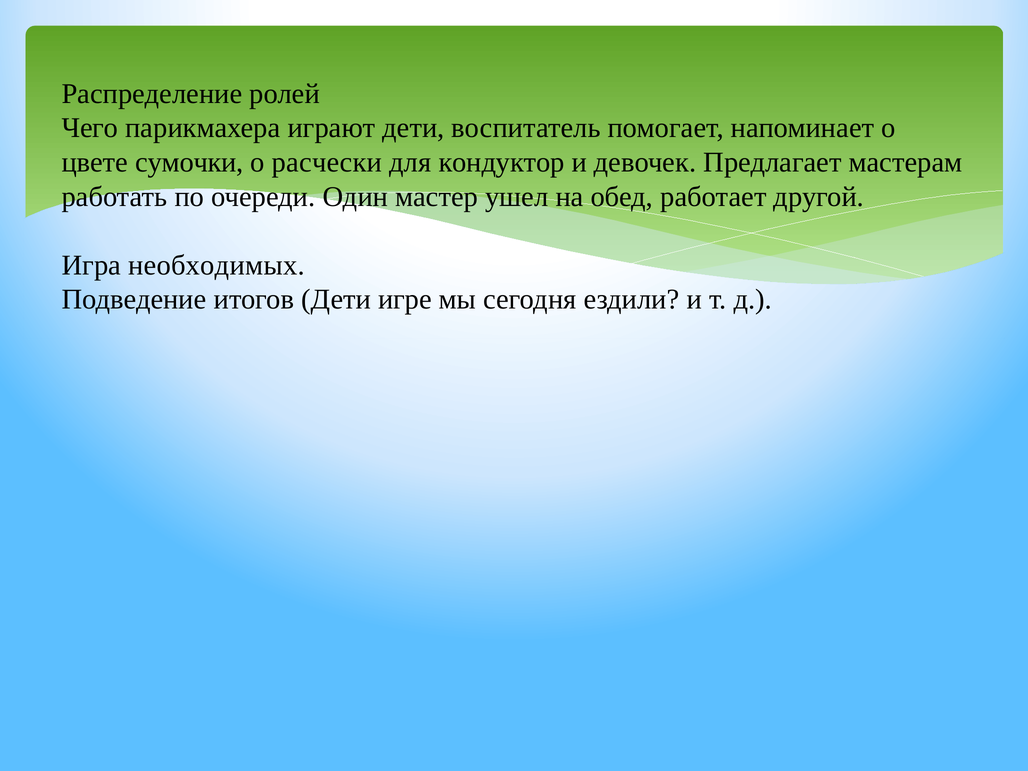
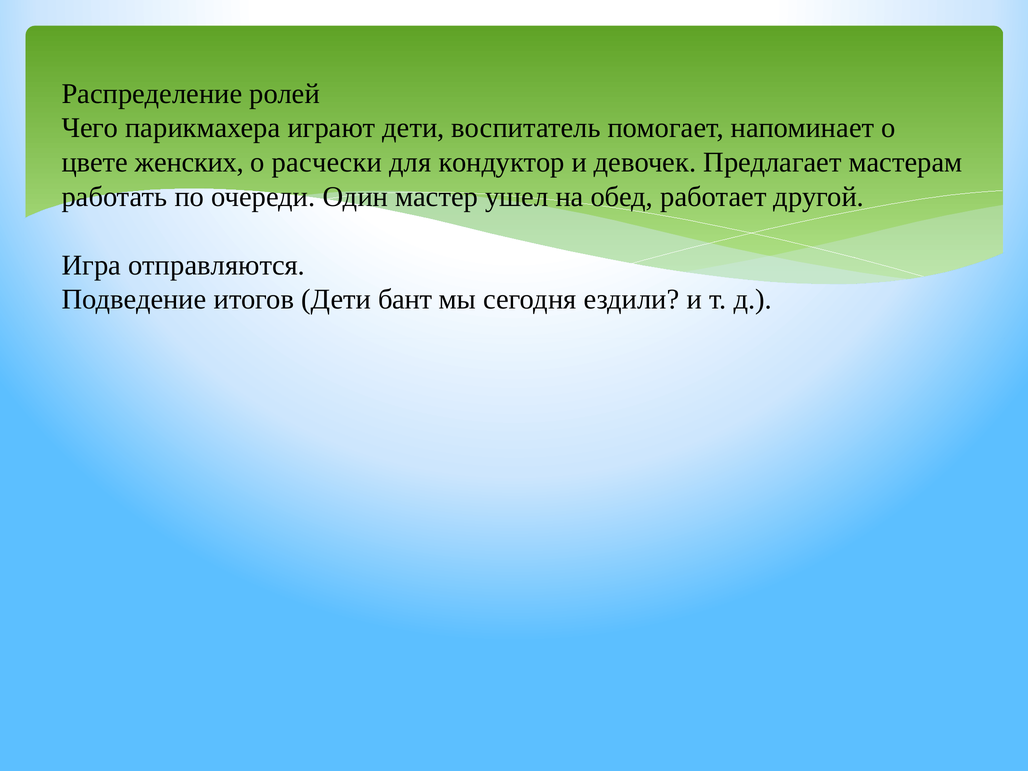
сумочки: сумочки -> женских (189, 162)
необходимых: необходимых -> отправляются (217, 265)
игре: игре -> бант (405, 299)
